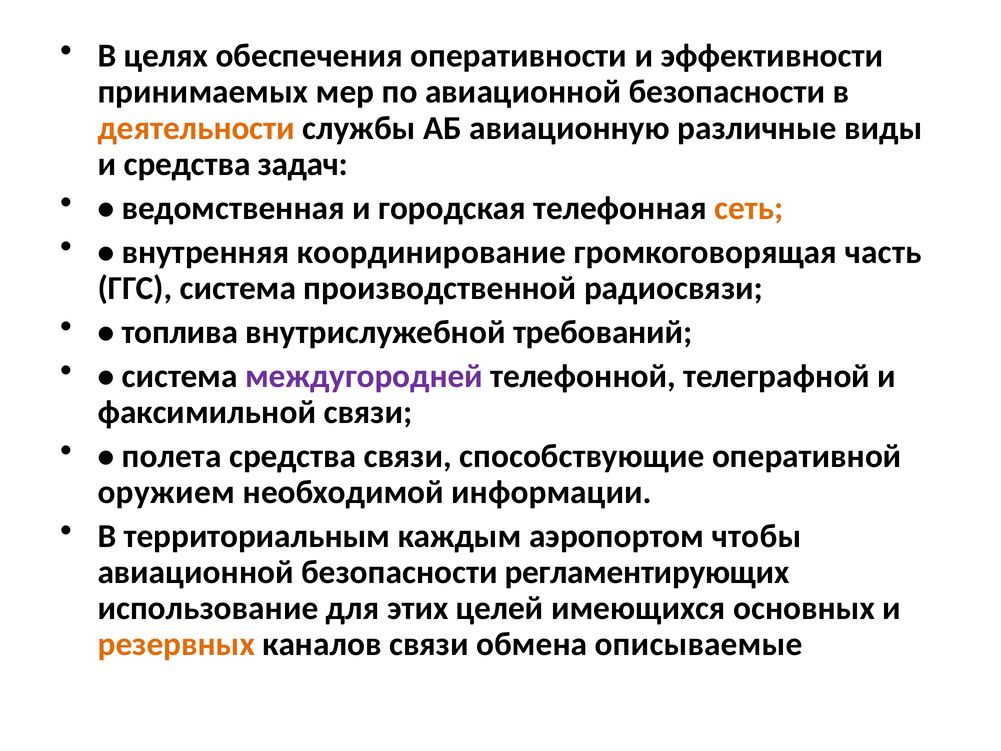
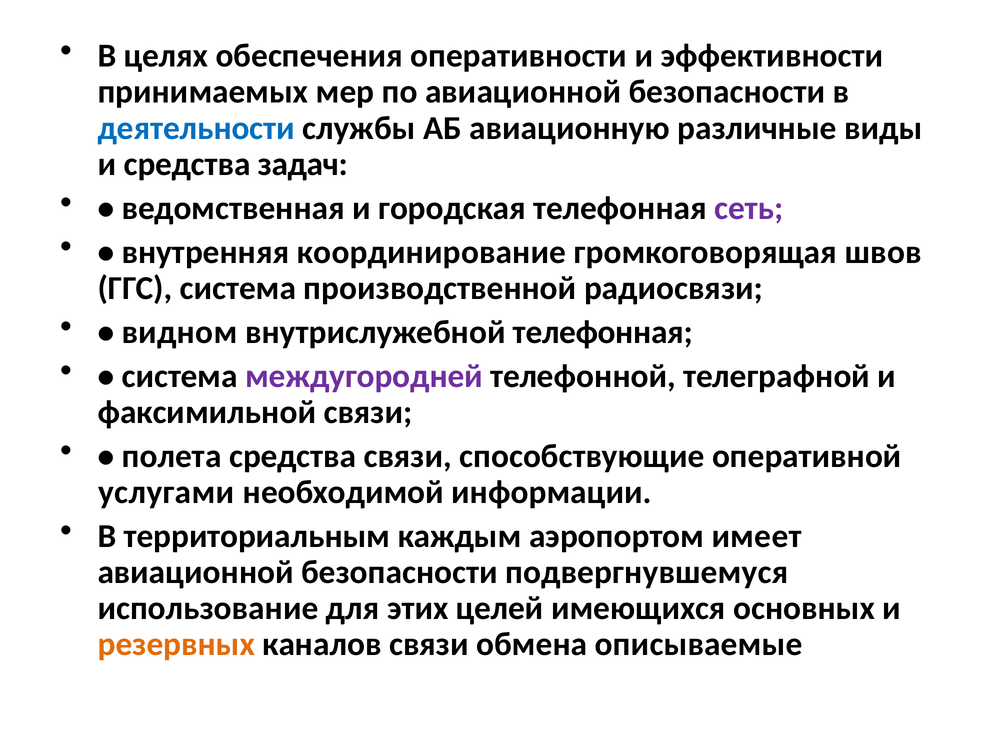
деятельности colour: orange -> blue (196, 128)
сеть colour: orange -> purple (749, 208)
часть: часть -> швов (883, 252)
топлива: топлива -> видном (180, 332)
внутрислужебной требований: требований -> телефонная (603, 332)
оружием: оружием -> услугами (166, 492)
чтобы: чтобы -> имеет (757, 536)
регламентирующих: регламентирующих -> подвергнувшемуся (647, 572)
